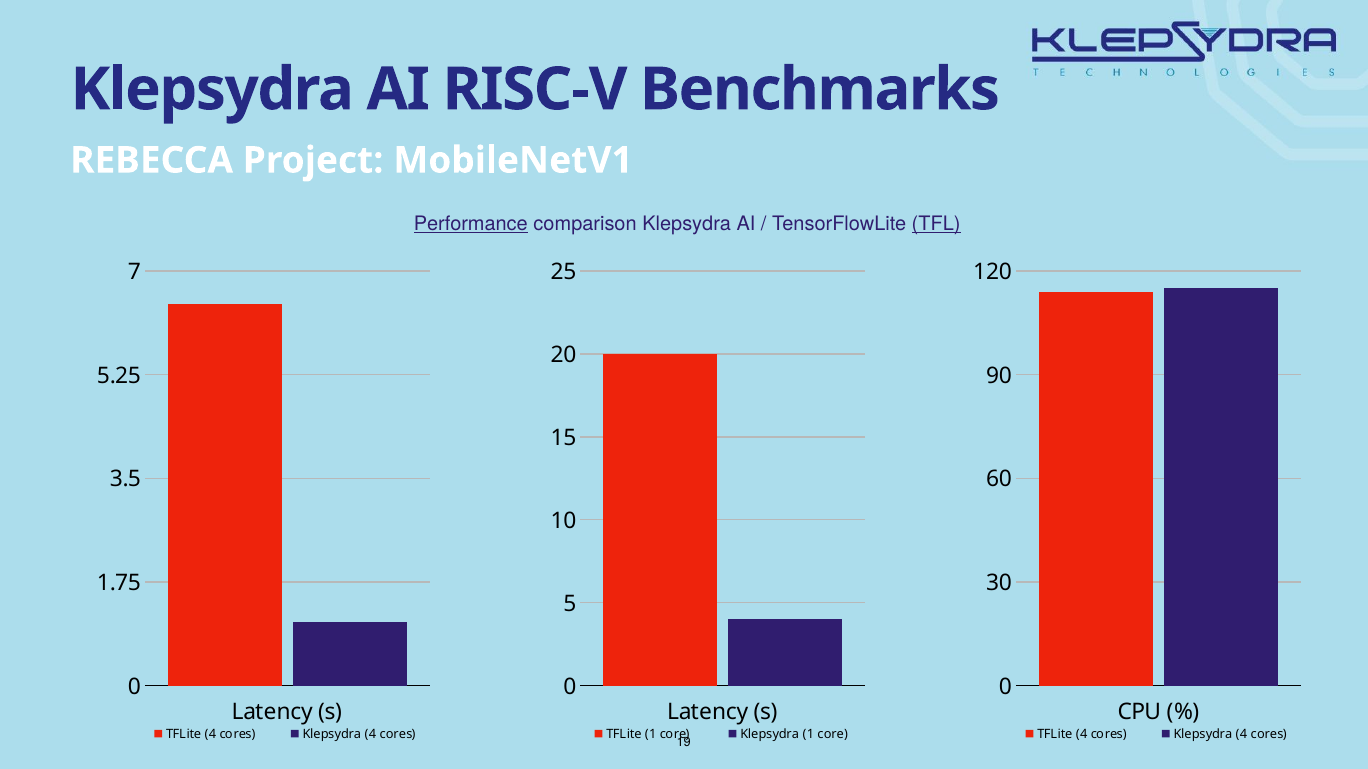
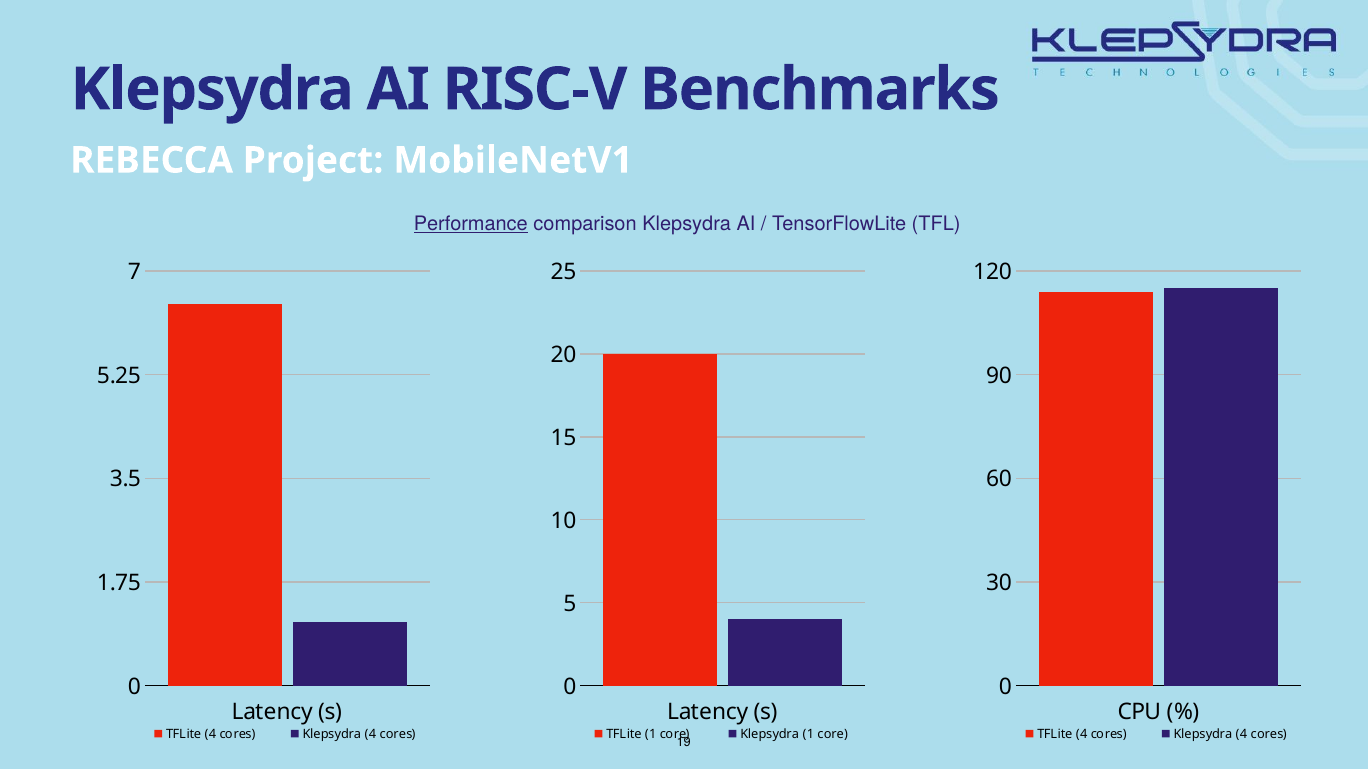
TFL underline: present -> none (936, 224)
